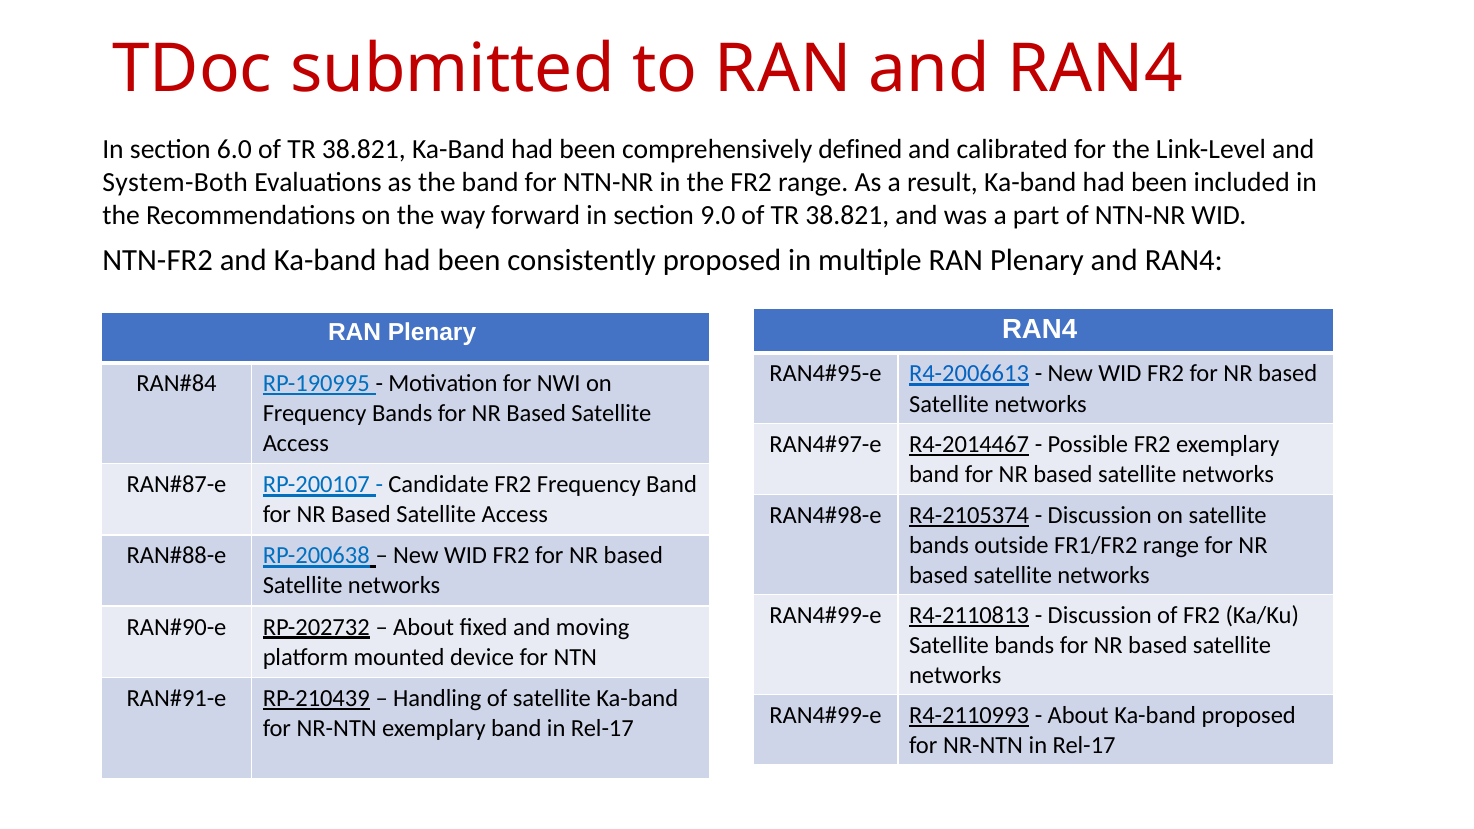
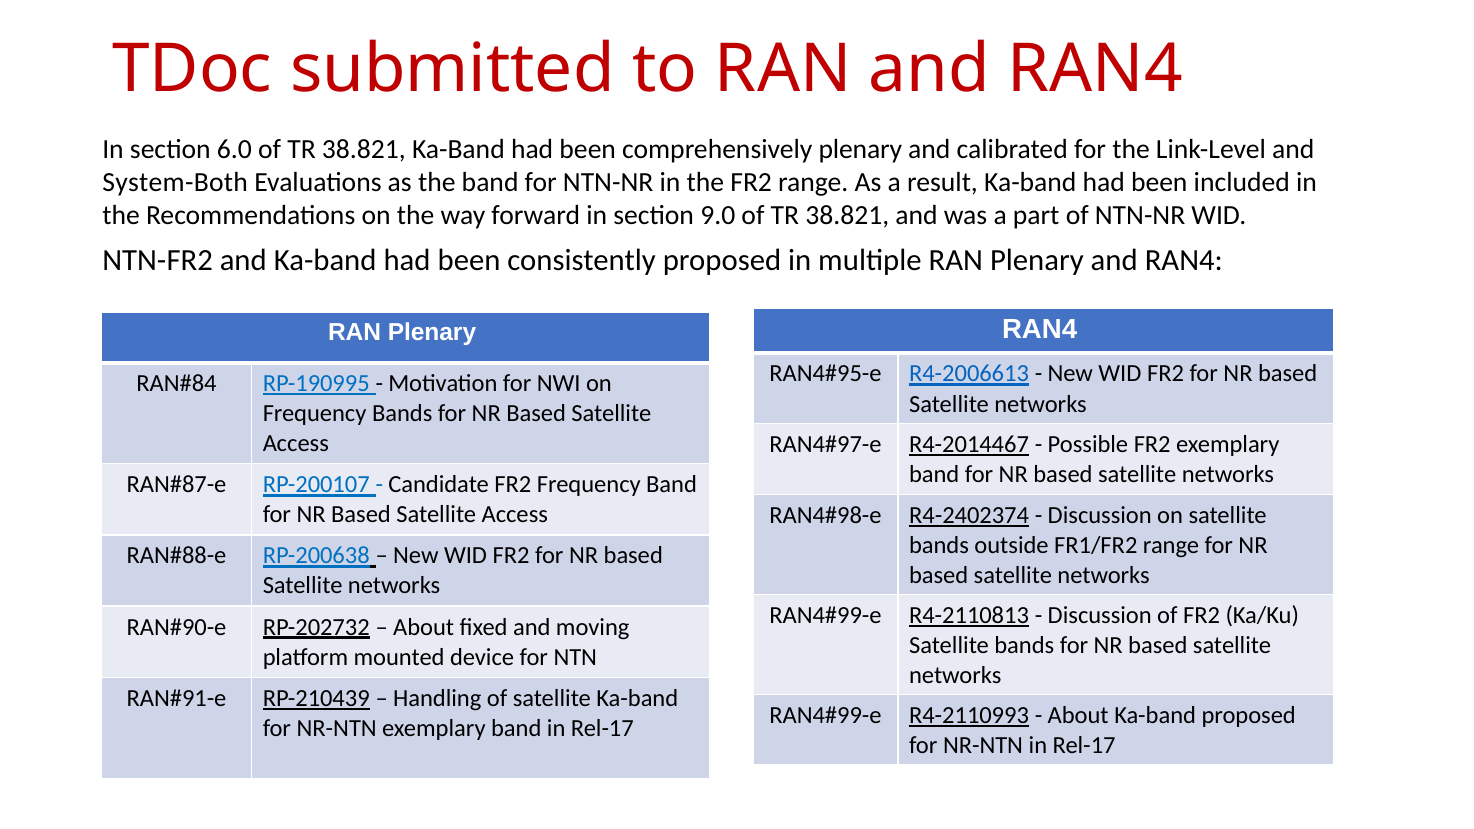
comprehensively defined: defined -> plenary (860, 149)
R4-2105374: R4-2105374 -> R4-2402374 (969, 515)
